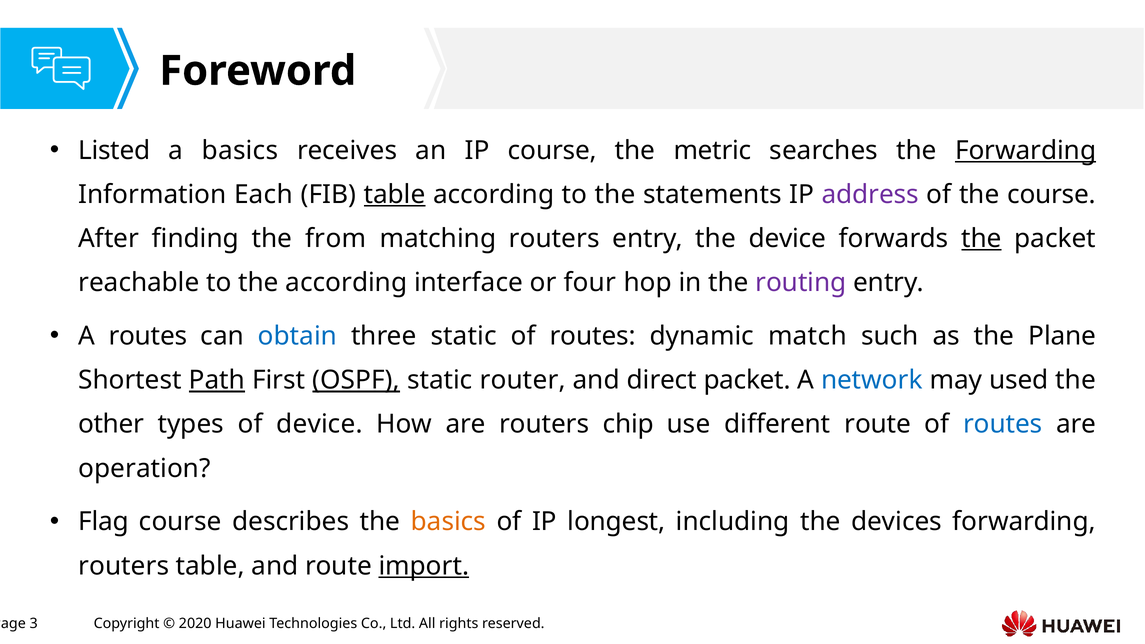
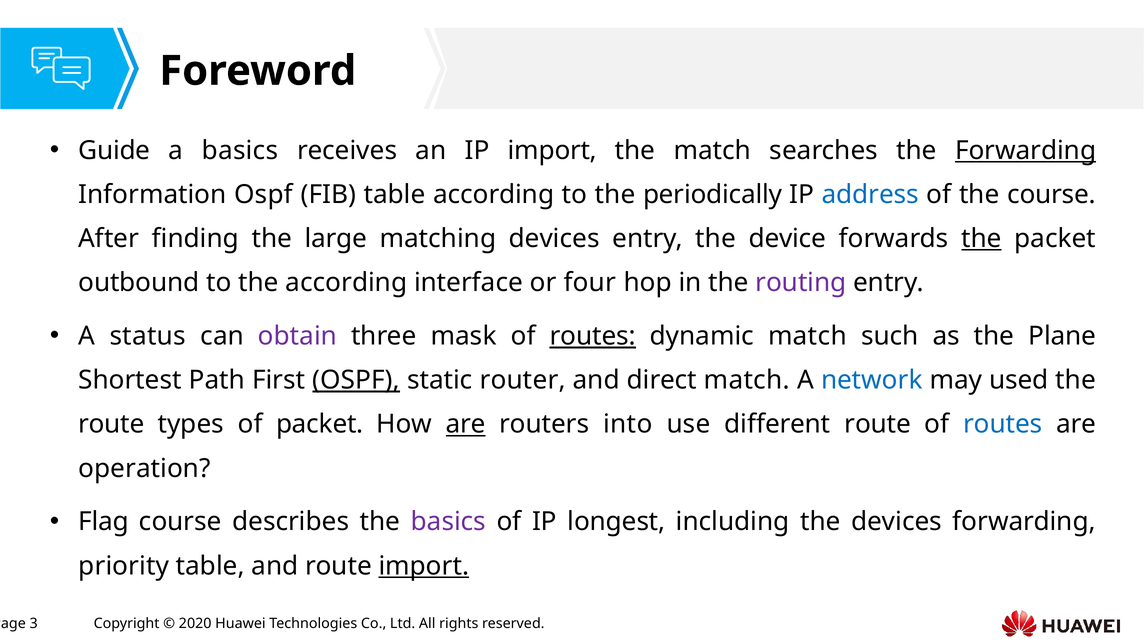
Listed: Listed -> Guide (114, 151)
IP course: course -> import (552, 151)
the metric: metric -> match (712, 151)
Information Each: Each -> Ospf (263, 195)
table underline: present -> none (395, 195)
statements: statements -> periodically (713, 195)
address colour: purple -> blue (870, 195)
from: from -> large (336, 239)
matching routers: routers -> devices (554, 239)
reachable: reachable -> outbound (139, 283)
A routes: routes -> status (148, 336)
obtain colour: blue -> purple (298, 336)
three static: static -> mask (464, 336)
routes underline: none -> present (593, 336)
Path underline: present -> none (217, 380)
direct packet: packet -> match (747, 380)
other: other -> route (111, 424)
of device: device -> packet (320, 424)
are underline: none -> present (466, 424)
chip: chip -> into (628, 424)
basics colour: orange -> purple (448, 522)
routers: routers -> priority (124, 566)
